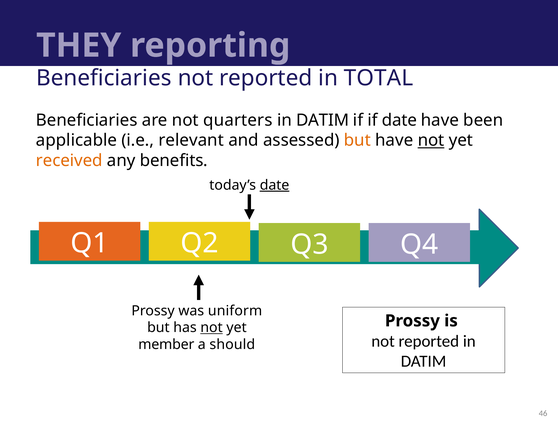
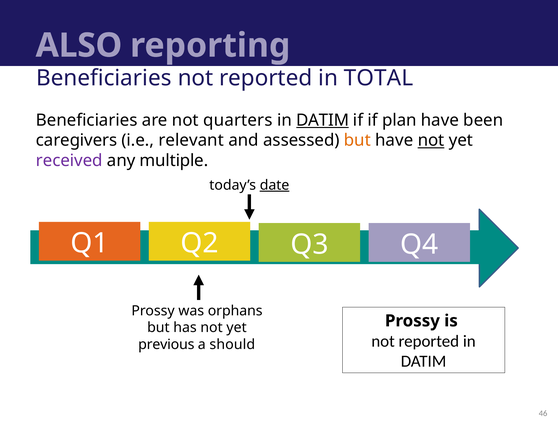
THEY: THEY -> ALSO (79, 46)
DATIM underline: none -> present (323, 120)
if date: date -> plan (399, 120)
applicable: applicable -> caregivers (77, 140)
received colour: orange -> purple (69, 161)
benefits: benefits -> multiple (174, 161)
uniform: uniform -> orphans (235, 311)
not underline: present -> none (212, 328)
member: member -> previous (166, 345)
